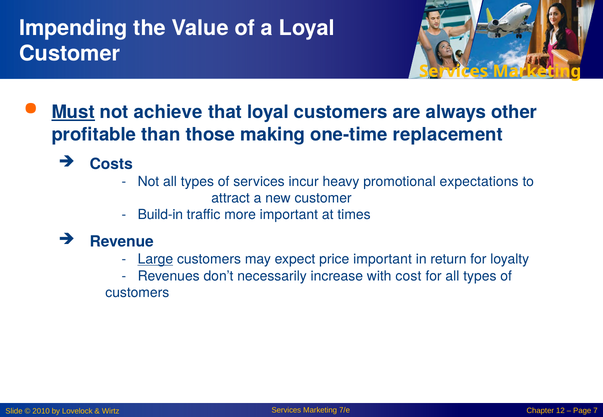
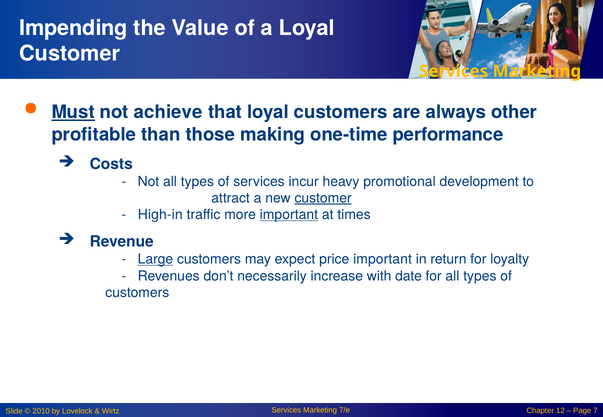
replacement: replacement -> performance (448, 135)
expectations: expectations -> development (479, 182)
customer underline: none -> present (323, 198)
Build-in: Build-in -> High-in (160, 215)
important underline: none -> present (289, 215)
cost: cost -> date (409, 276)
